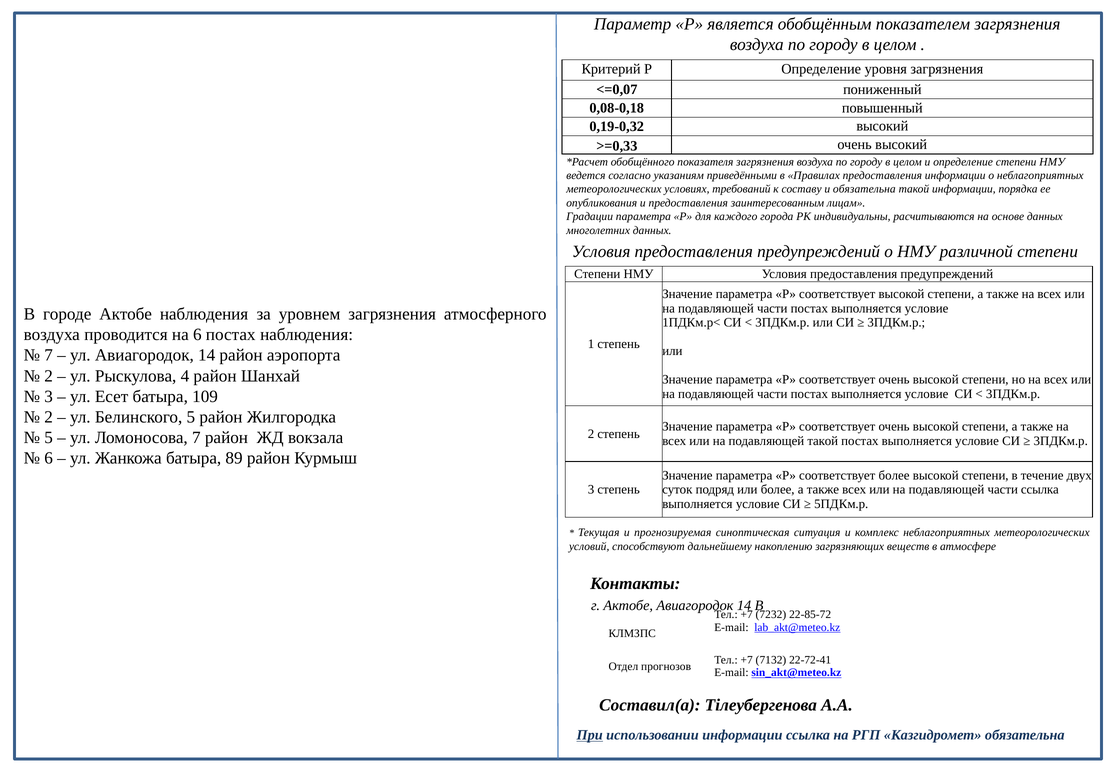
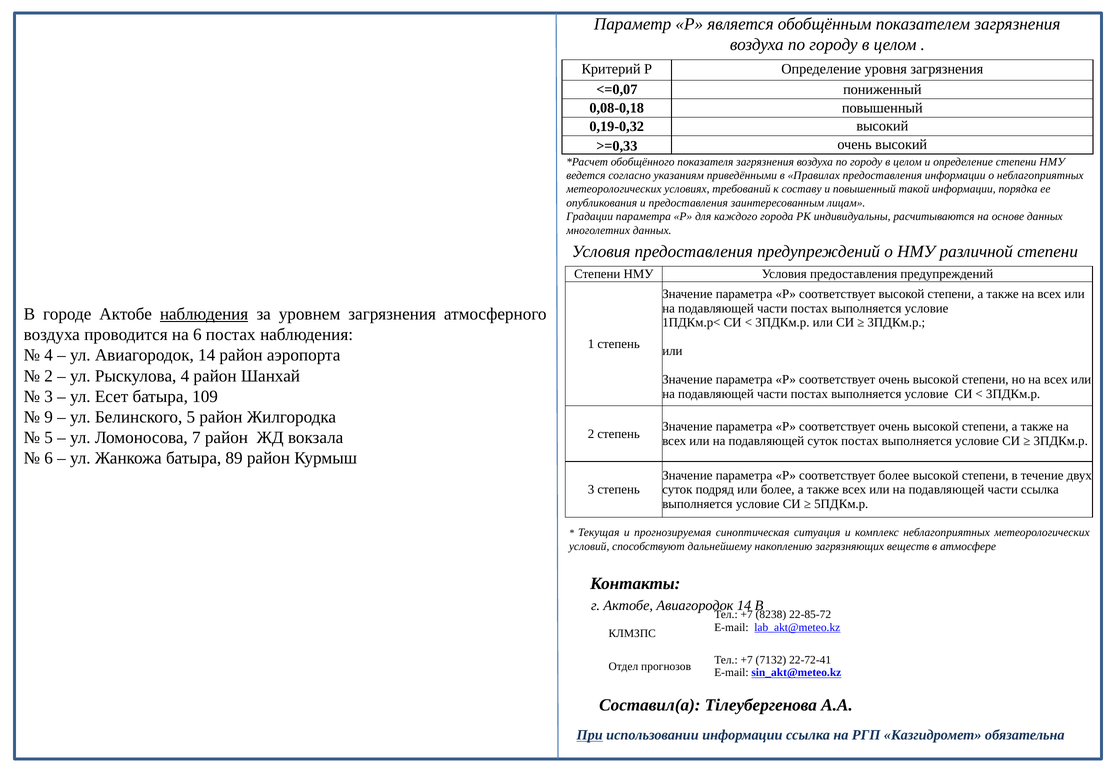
и обязательна: обязательна -> повышенный (864, 189)
наблюдения underline: none -> present (204, 314)
7: 7 -> 4 (49, 356)
2: 2 -> 9 (49, 417)
подавляющей такой: такой -> суток (823, 441)
7232: 7232 -> 8238 (771, 615)
